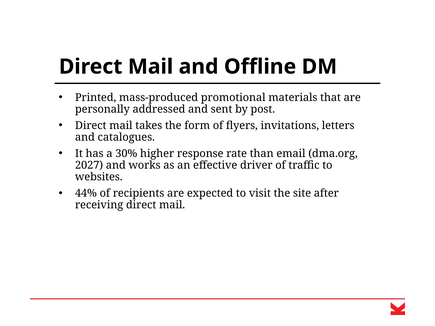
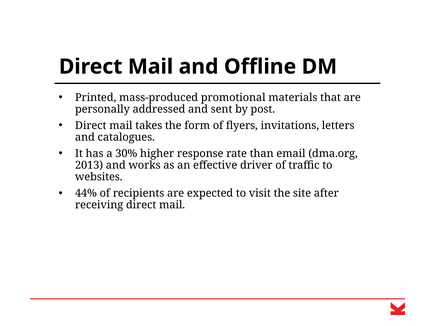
2027: 2027 -> 2013 (89, 165)
